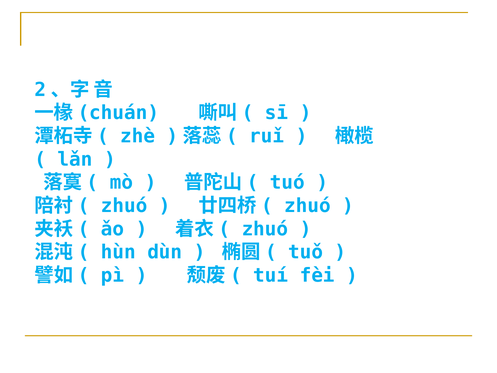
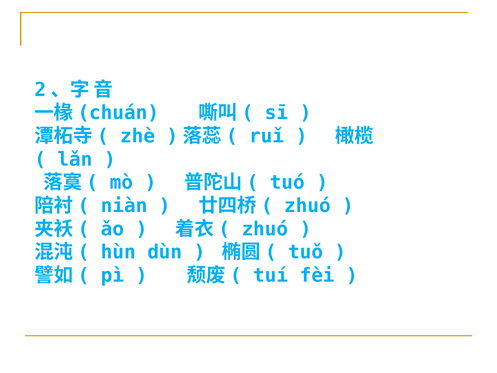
zhuó: zhuó -> niàn (124, 206)
